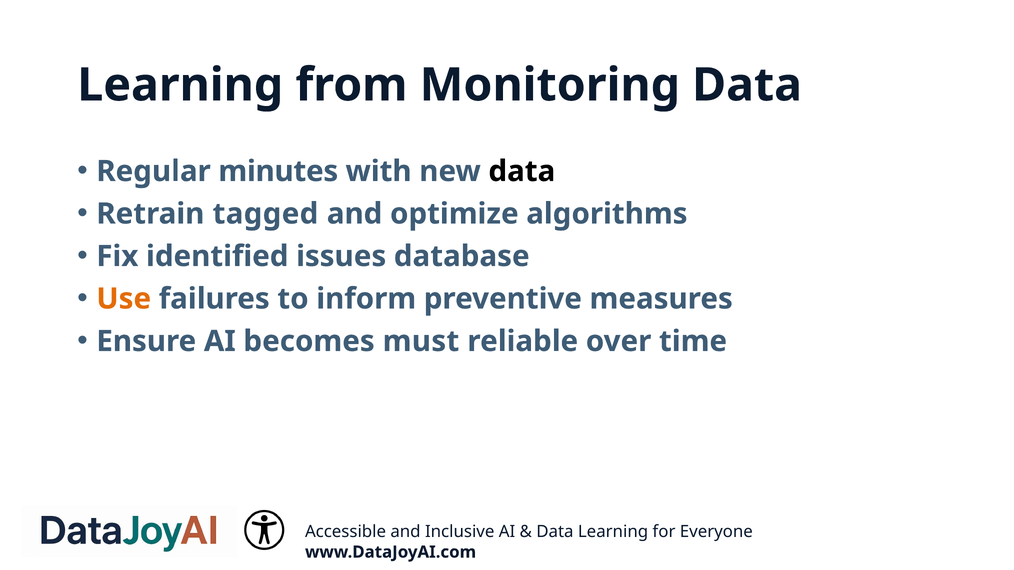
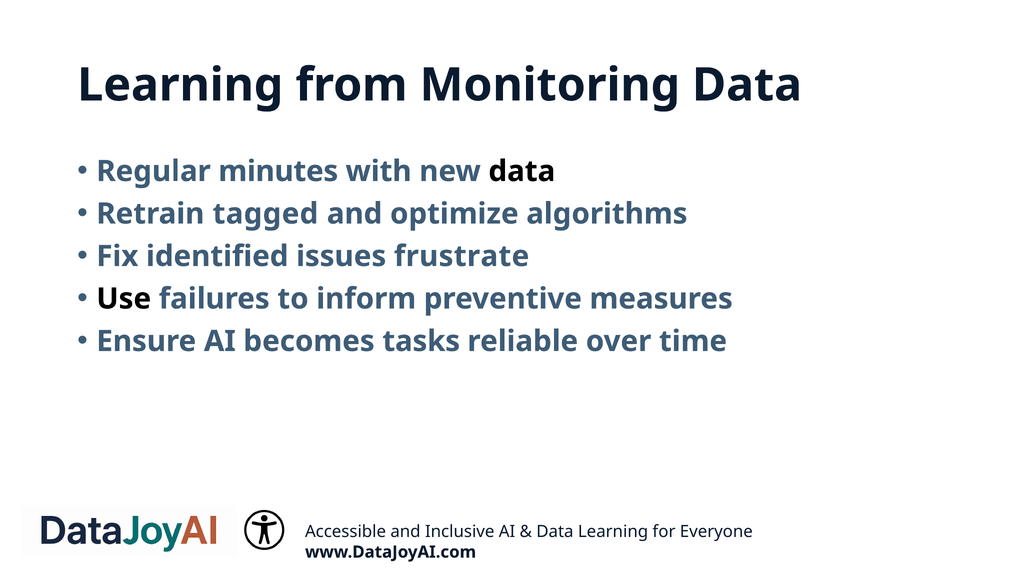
database: database -> frustrate (462, 256)
Use colour: orange -> black (124, 299)
must: must -> tasks (421, 342)
